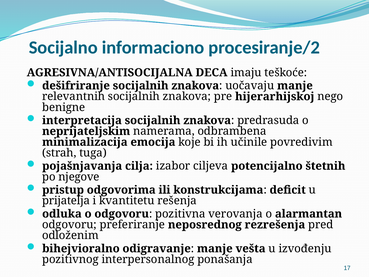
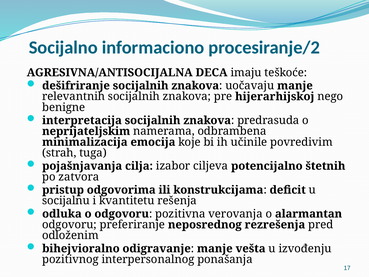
njegove: njegove -> zatvora (79, 177)
prijatelja: prijatelja -> socijalnu (66, 201)
